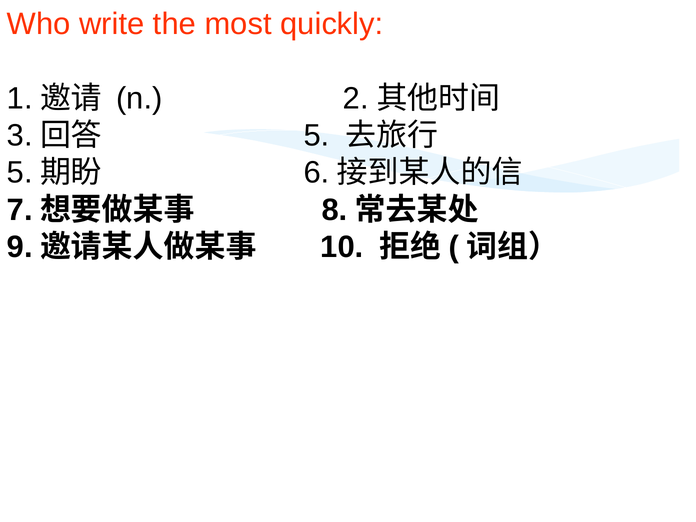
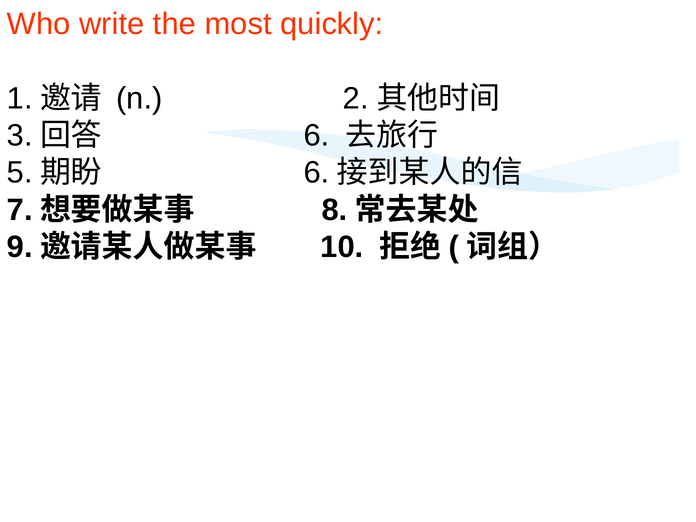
5: 5 -> 6 (316, 136)
